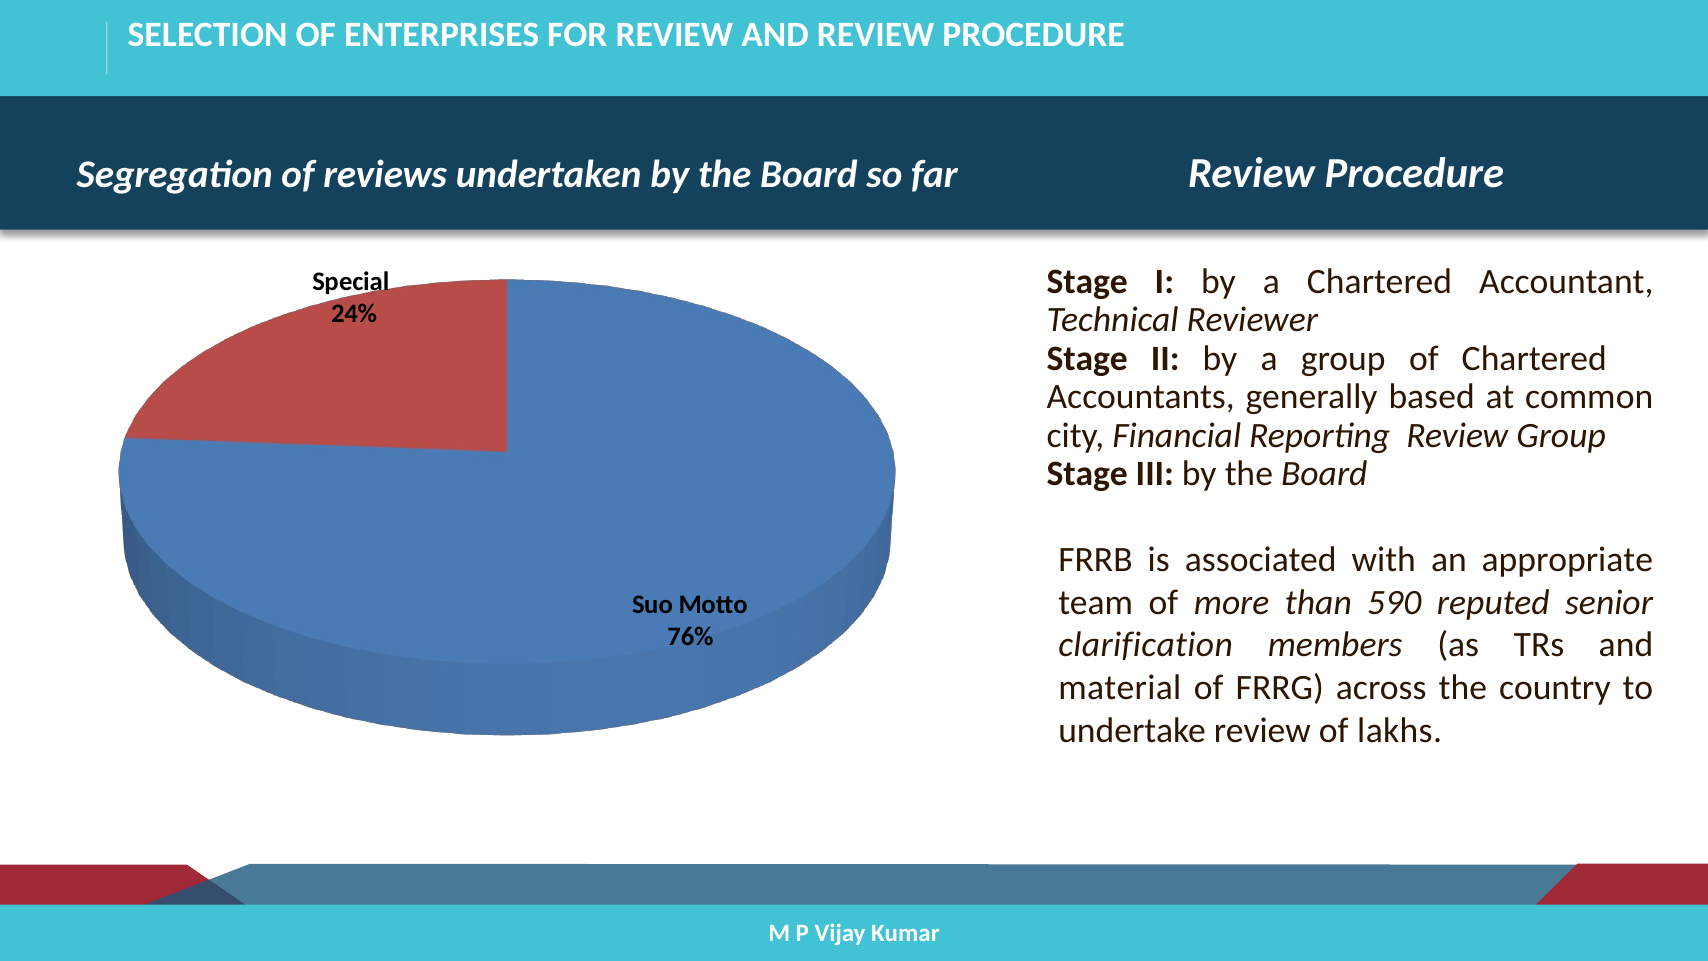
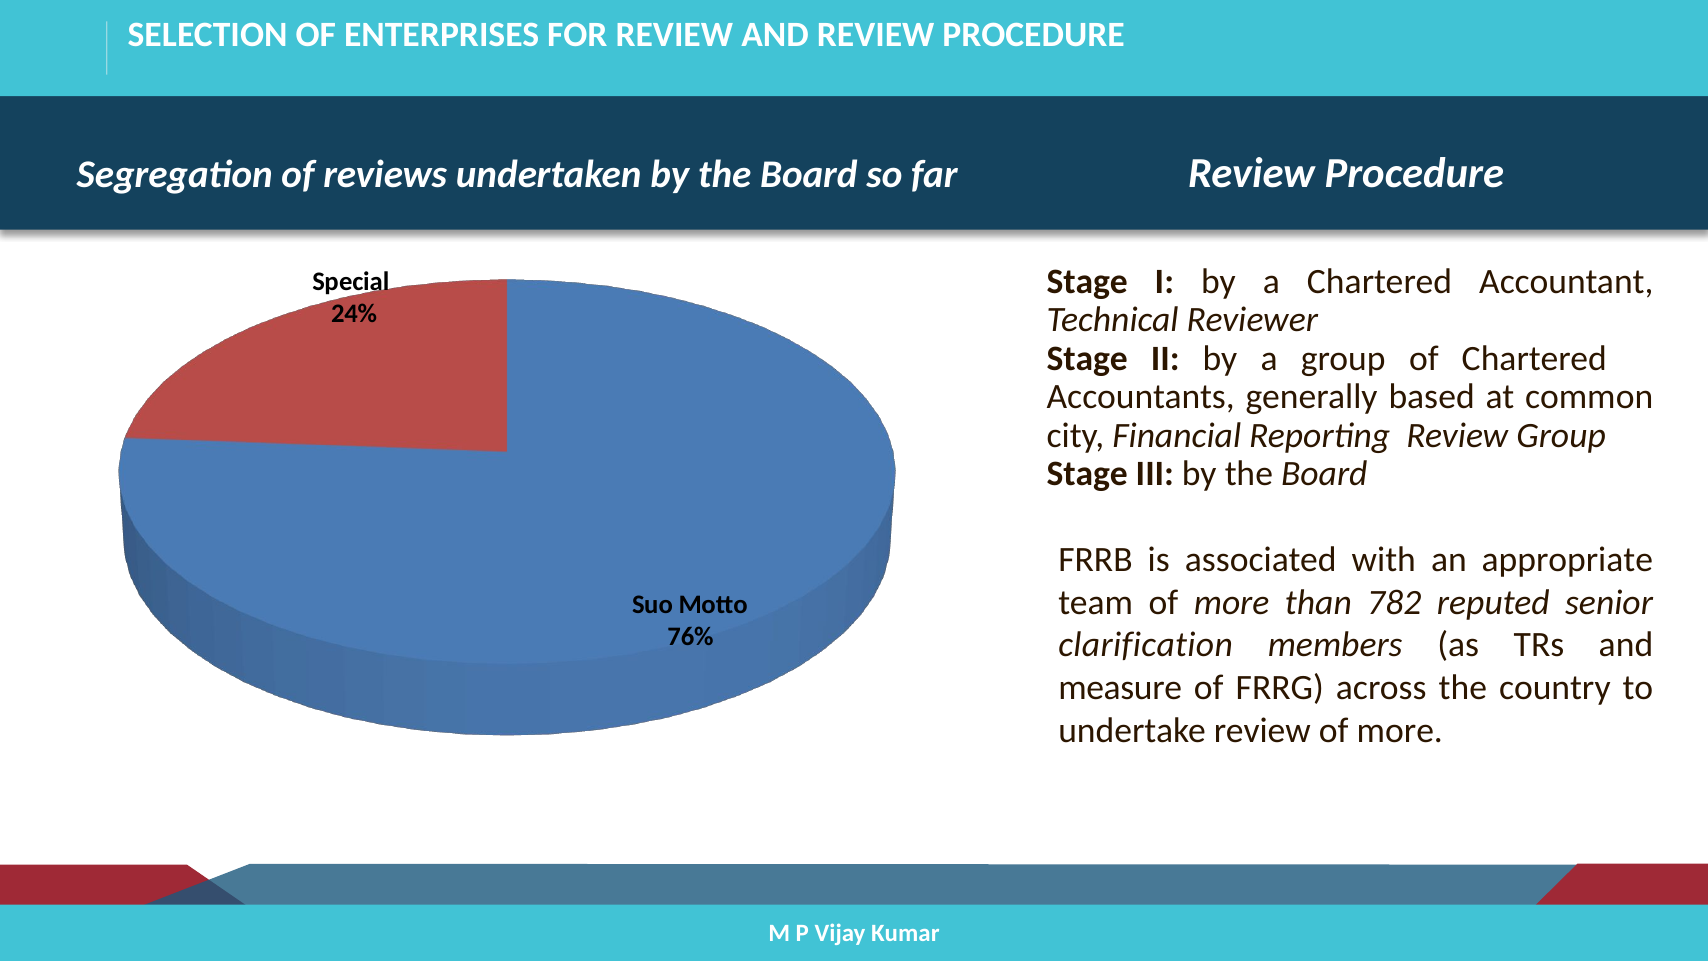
590: 590 -> 782 (1394, 602)
material: material -> measure (1120, 688)
review of lakhs: lakhs -> more (1400, 730)
